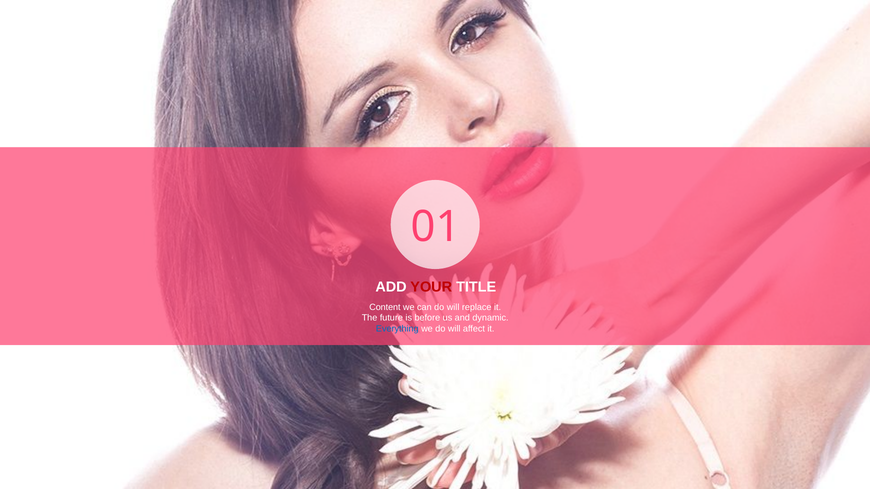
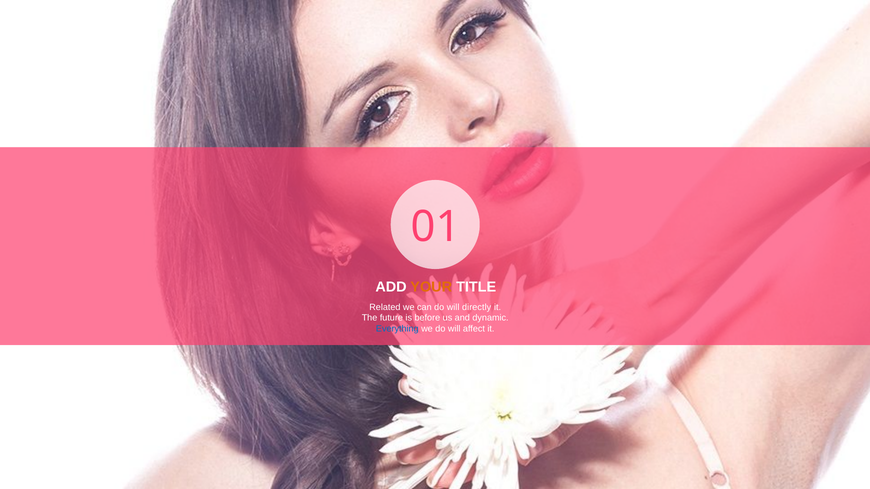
YOUR colour: red -> orange (431, 287)
Content: Content -> Related (385, 307)
replace: replace -> directly (477, 307)
